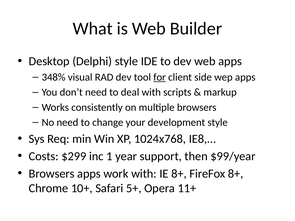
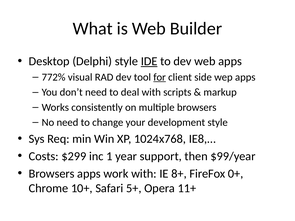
IDE underline: none -> present (149, 61)
348%: 348% -> 772% (54, 77)
FireFox 8+: 8+ -> 0+ (236, 174)
